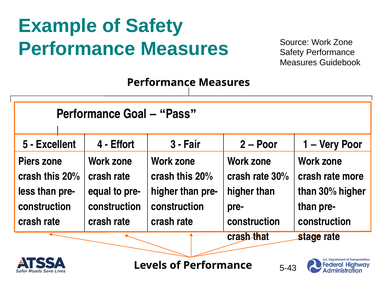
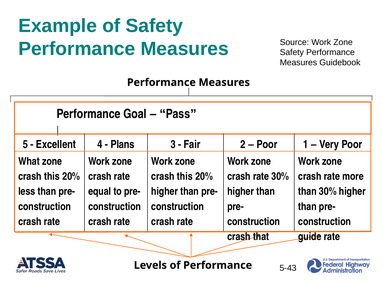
Effort: Effort -> Plans (123, 145)
Piers: Piers -> What (29, 162)
stage: stage -> guide (310, 237)
